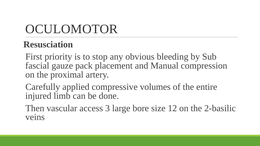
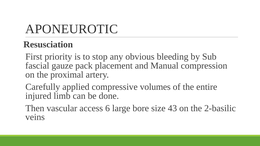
OCULOMOTOR: OCULOMOTOR -> APONEUROTIC (72, 29)
3: 3 -> 6 (108, 108)
12: 12 -> 43 (172, 108)
